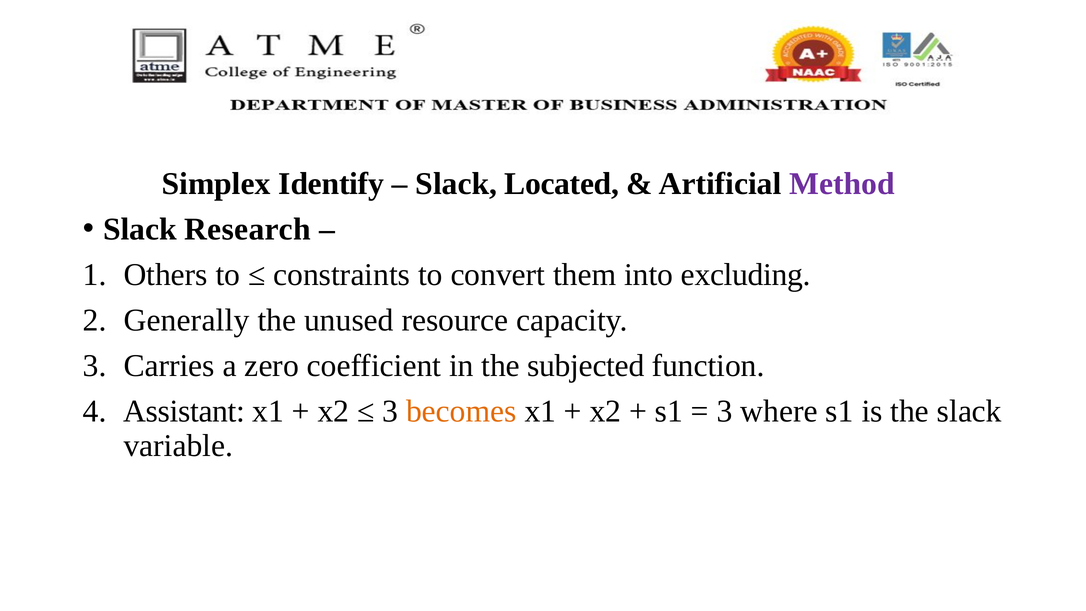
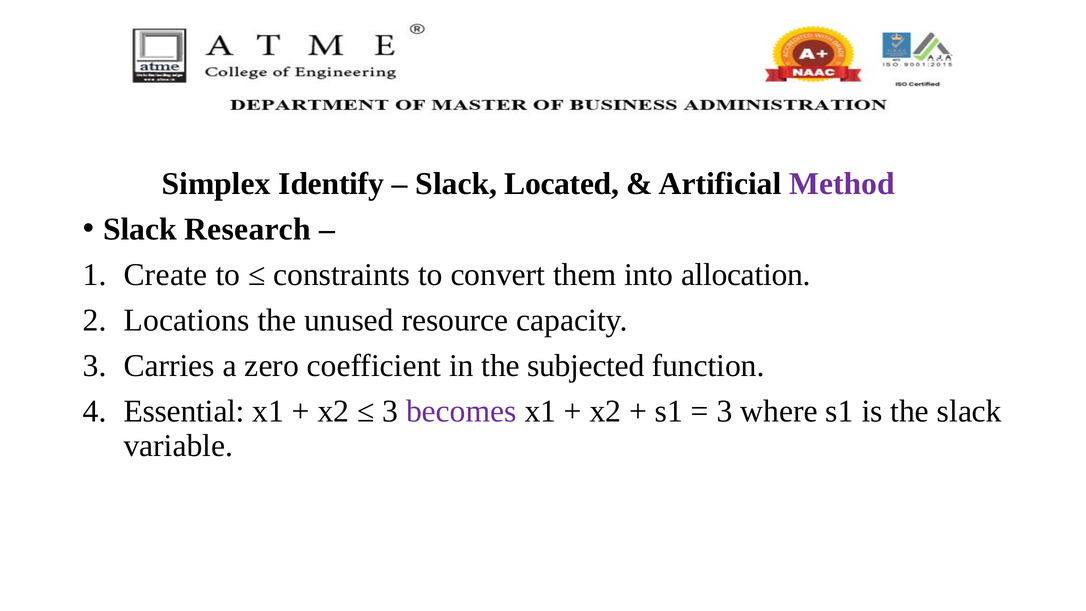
Others: Others -> Create (165, 275)
excluding: excluding -> allocation (746, 275)
Generally: Generally -> Locations (187, 320)
Assistant: Assistant -> Essential (184, 411)
becomes colour: orange -> purple (461, 411)
